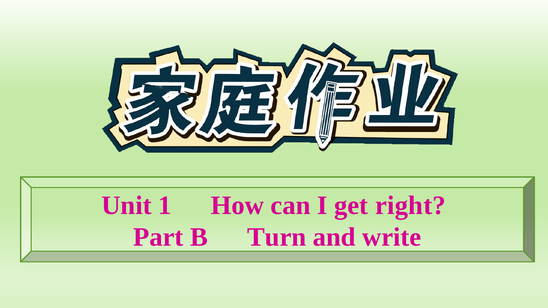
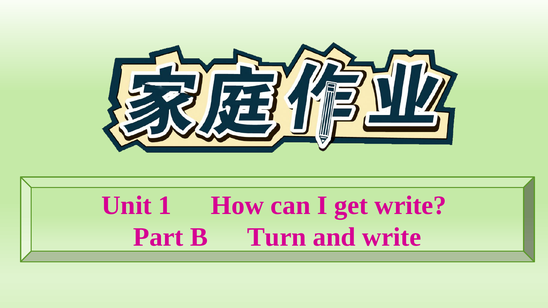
get right: right -> write (411, 205)
